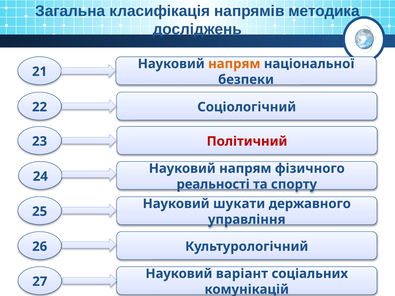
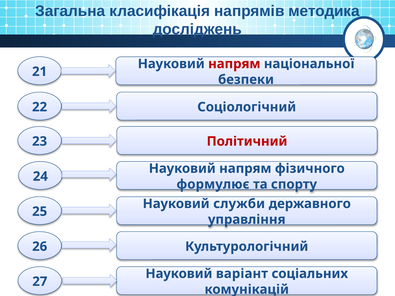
напрям colour: orange -> red (234, 64)
реальності: реальності -> формулює (213, 184)
шукати: шукати -> служби (239, 204)
